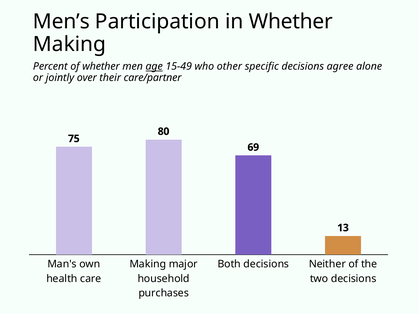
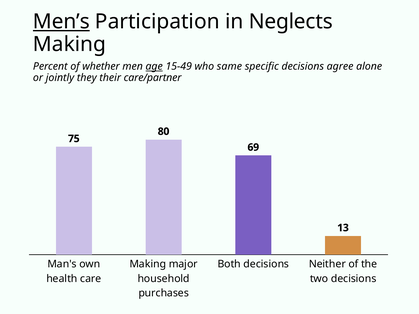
Men’s underline: none -> present (61, 22)
in Whether: Whether -> Neglects (291, 22)
other: other -> same (229, 67)
over: over -> they (87, 78)
